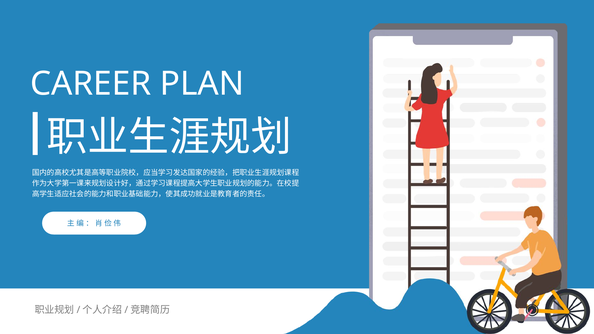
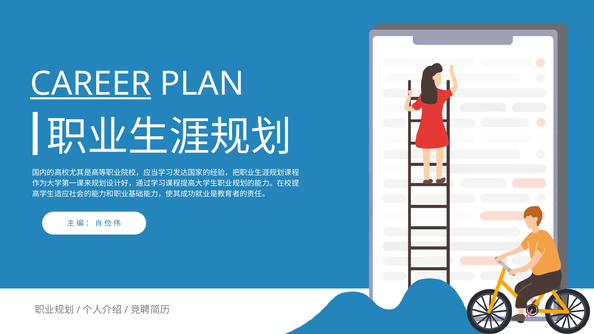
CAREER underline: none -> present (91, 84)
